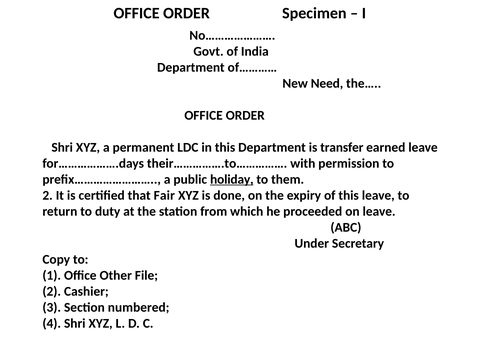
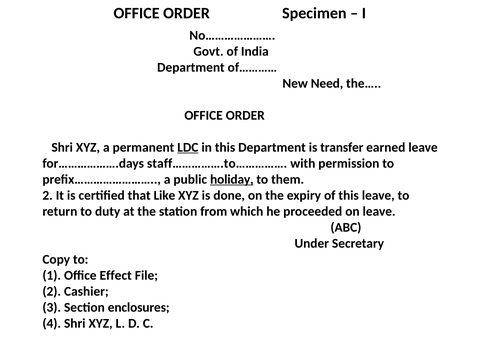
LDC underline: none -> present (188, 147)
their…………….to……………: their…………….to…………… -> staff…………….to…………… (217, 163)
Fair: Fair -> Like (164, 195)
Other: Other -> Effect (116, 275)
numbered: numbered -> enclosures (139, 307)
